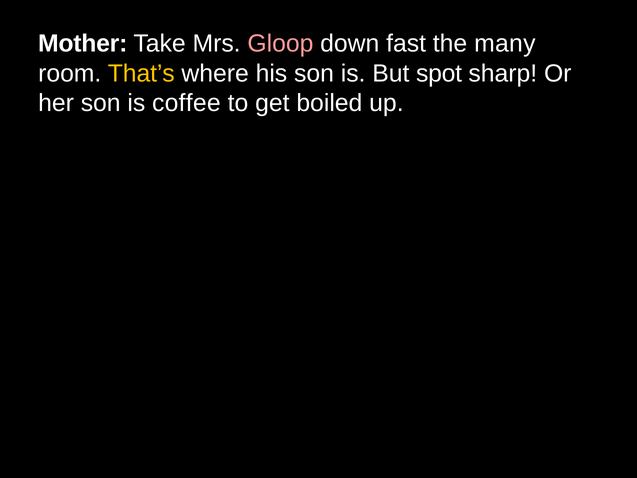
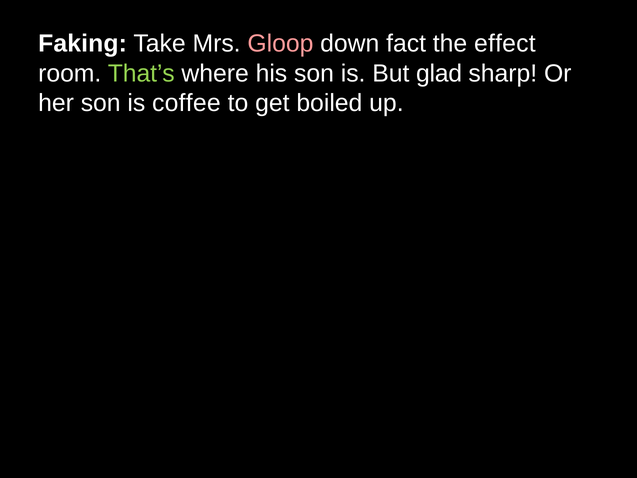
Mother: Mother -> Faking (83, 44)
fast: fast -> fact (406, 44)
many: many -> effect (505, 44)
That’s colour: yellow -> light green (141, 73)
spot: spot -> glad (439, 73)
